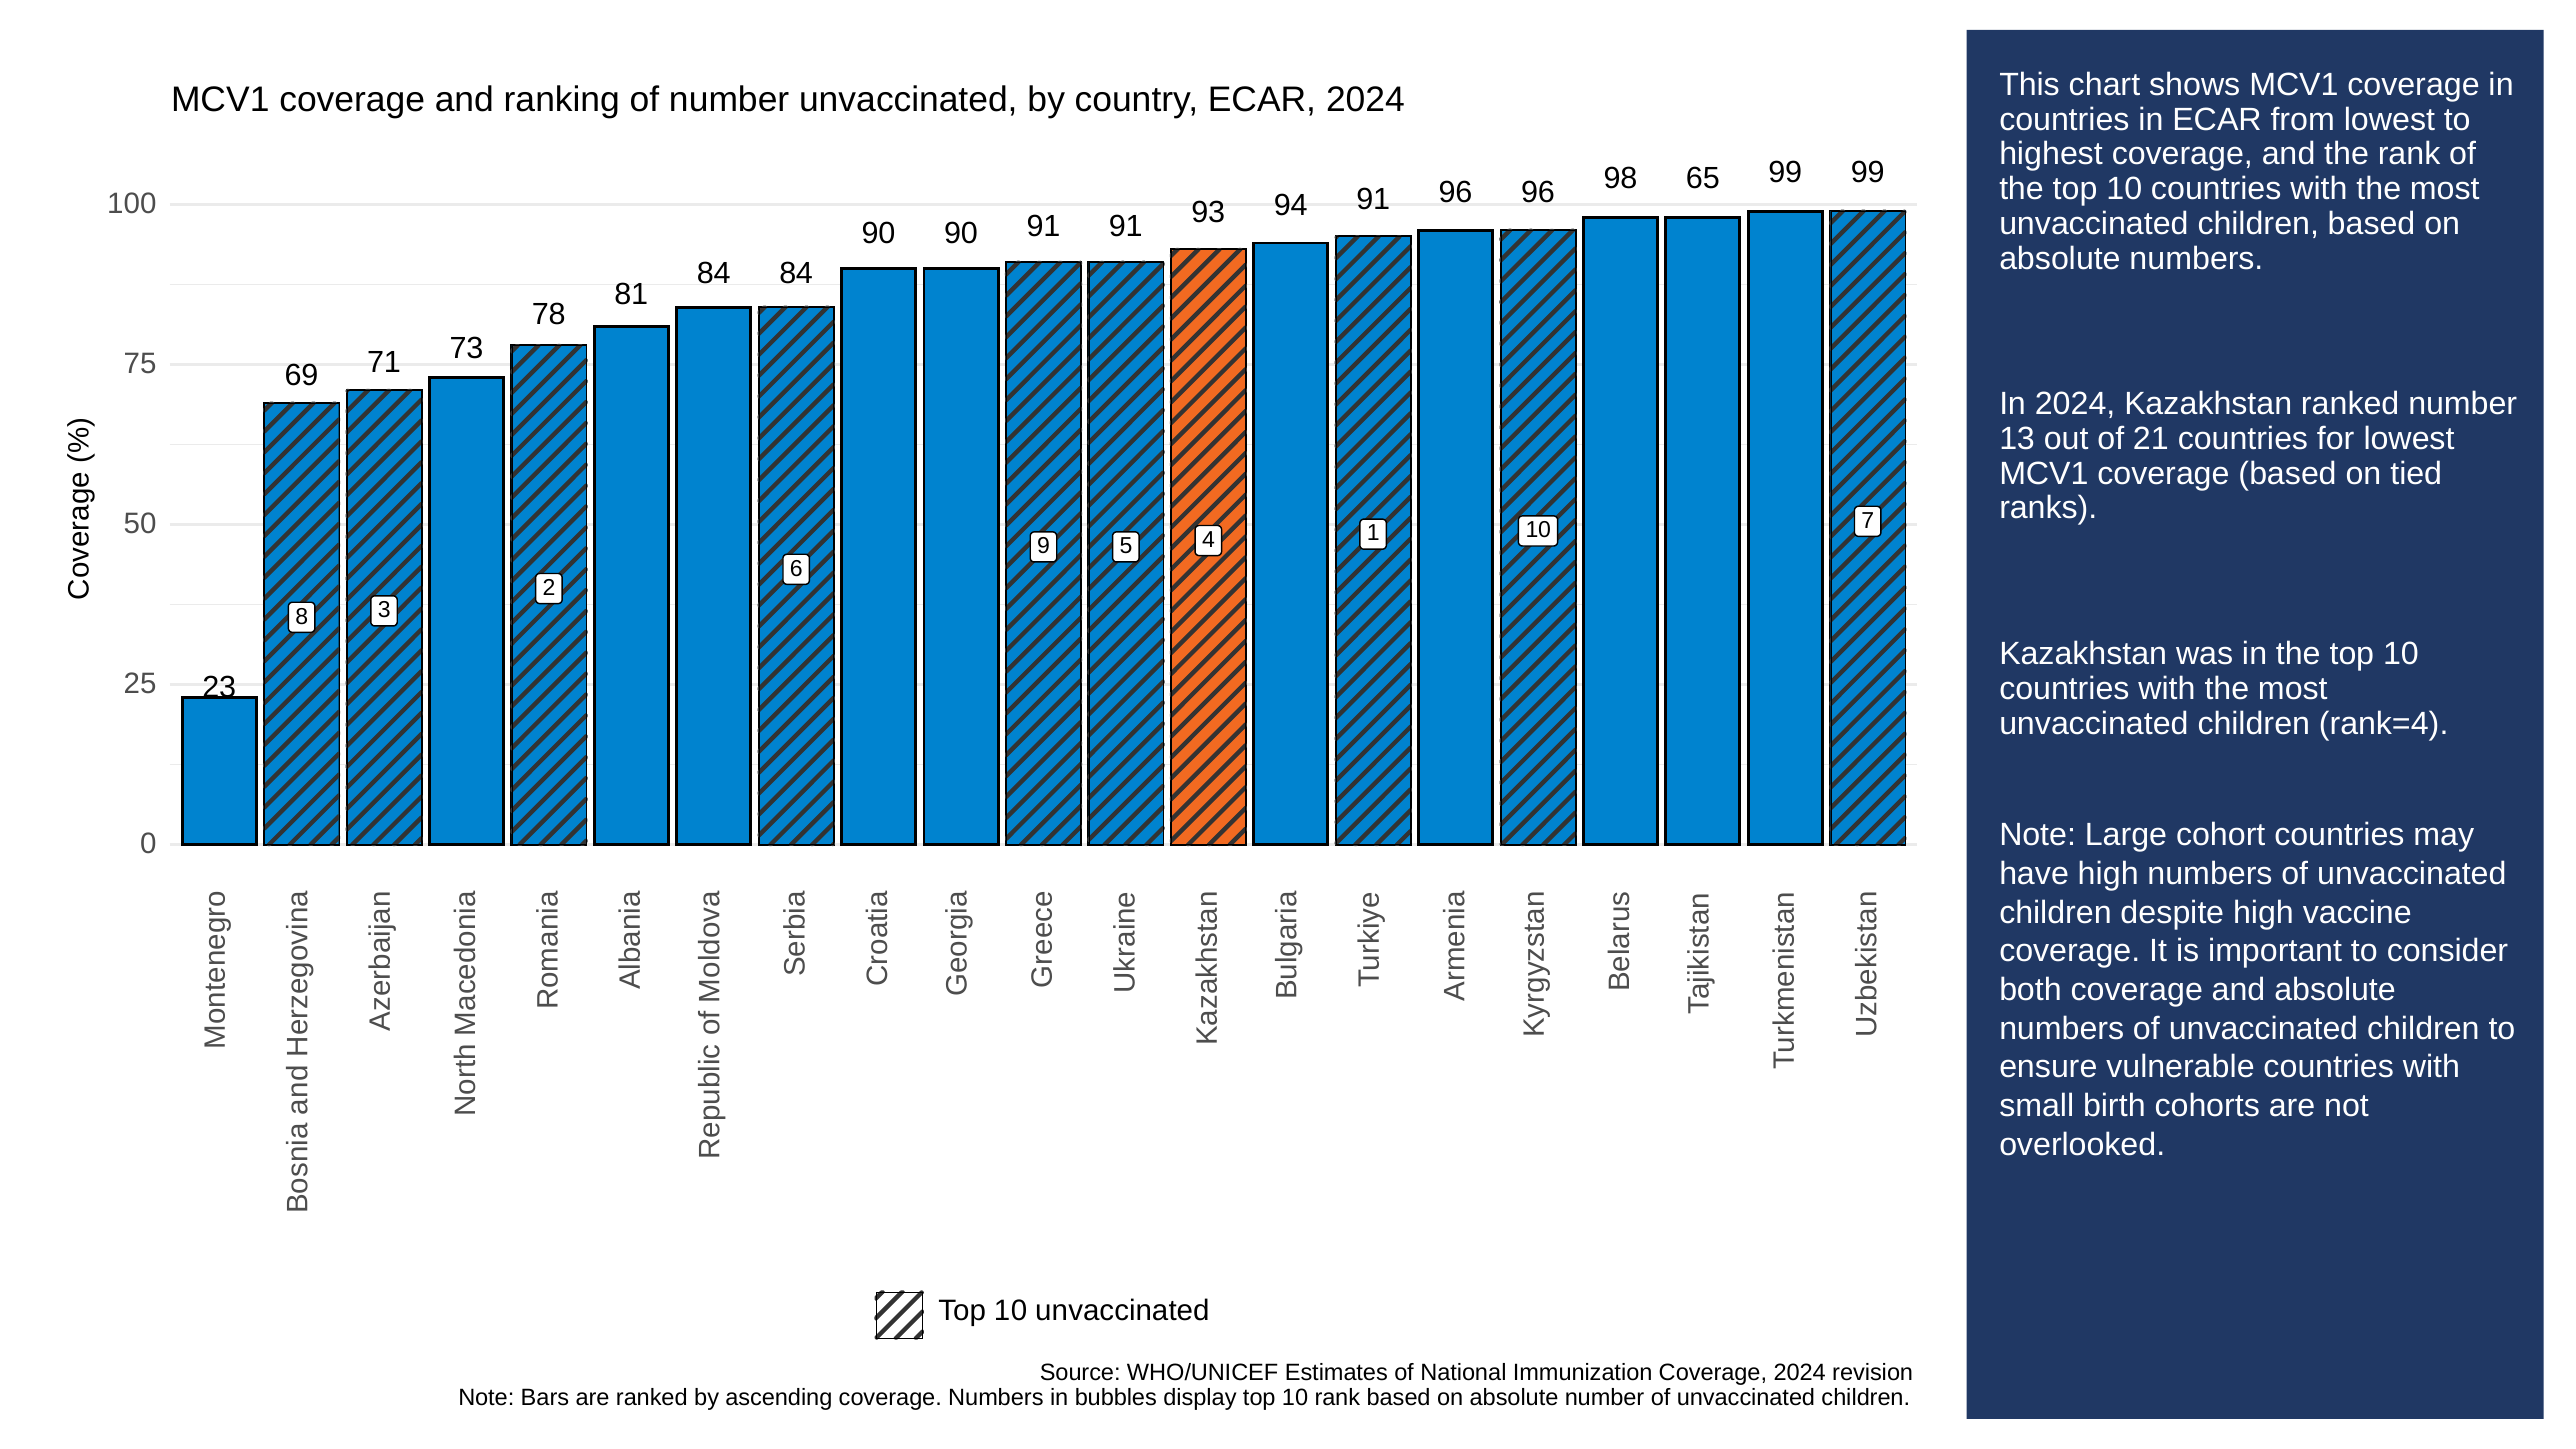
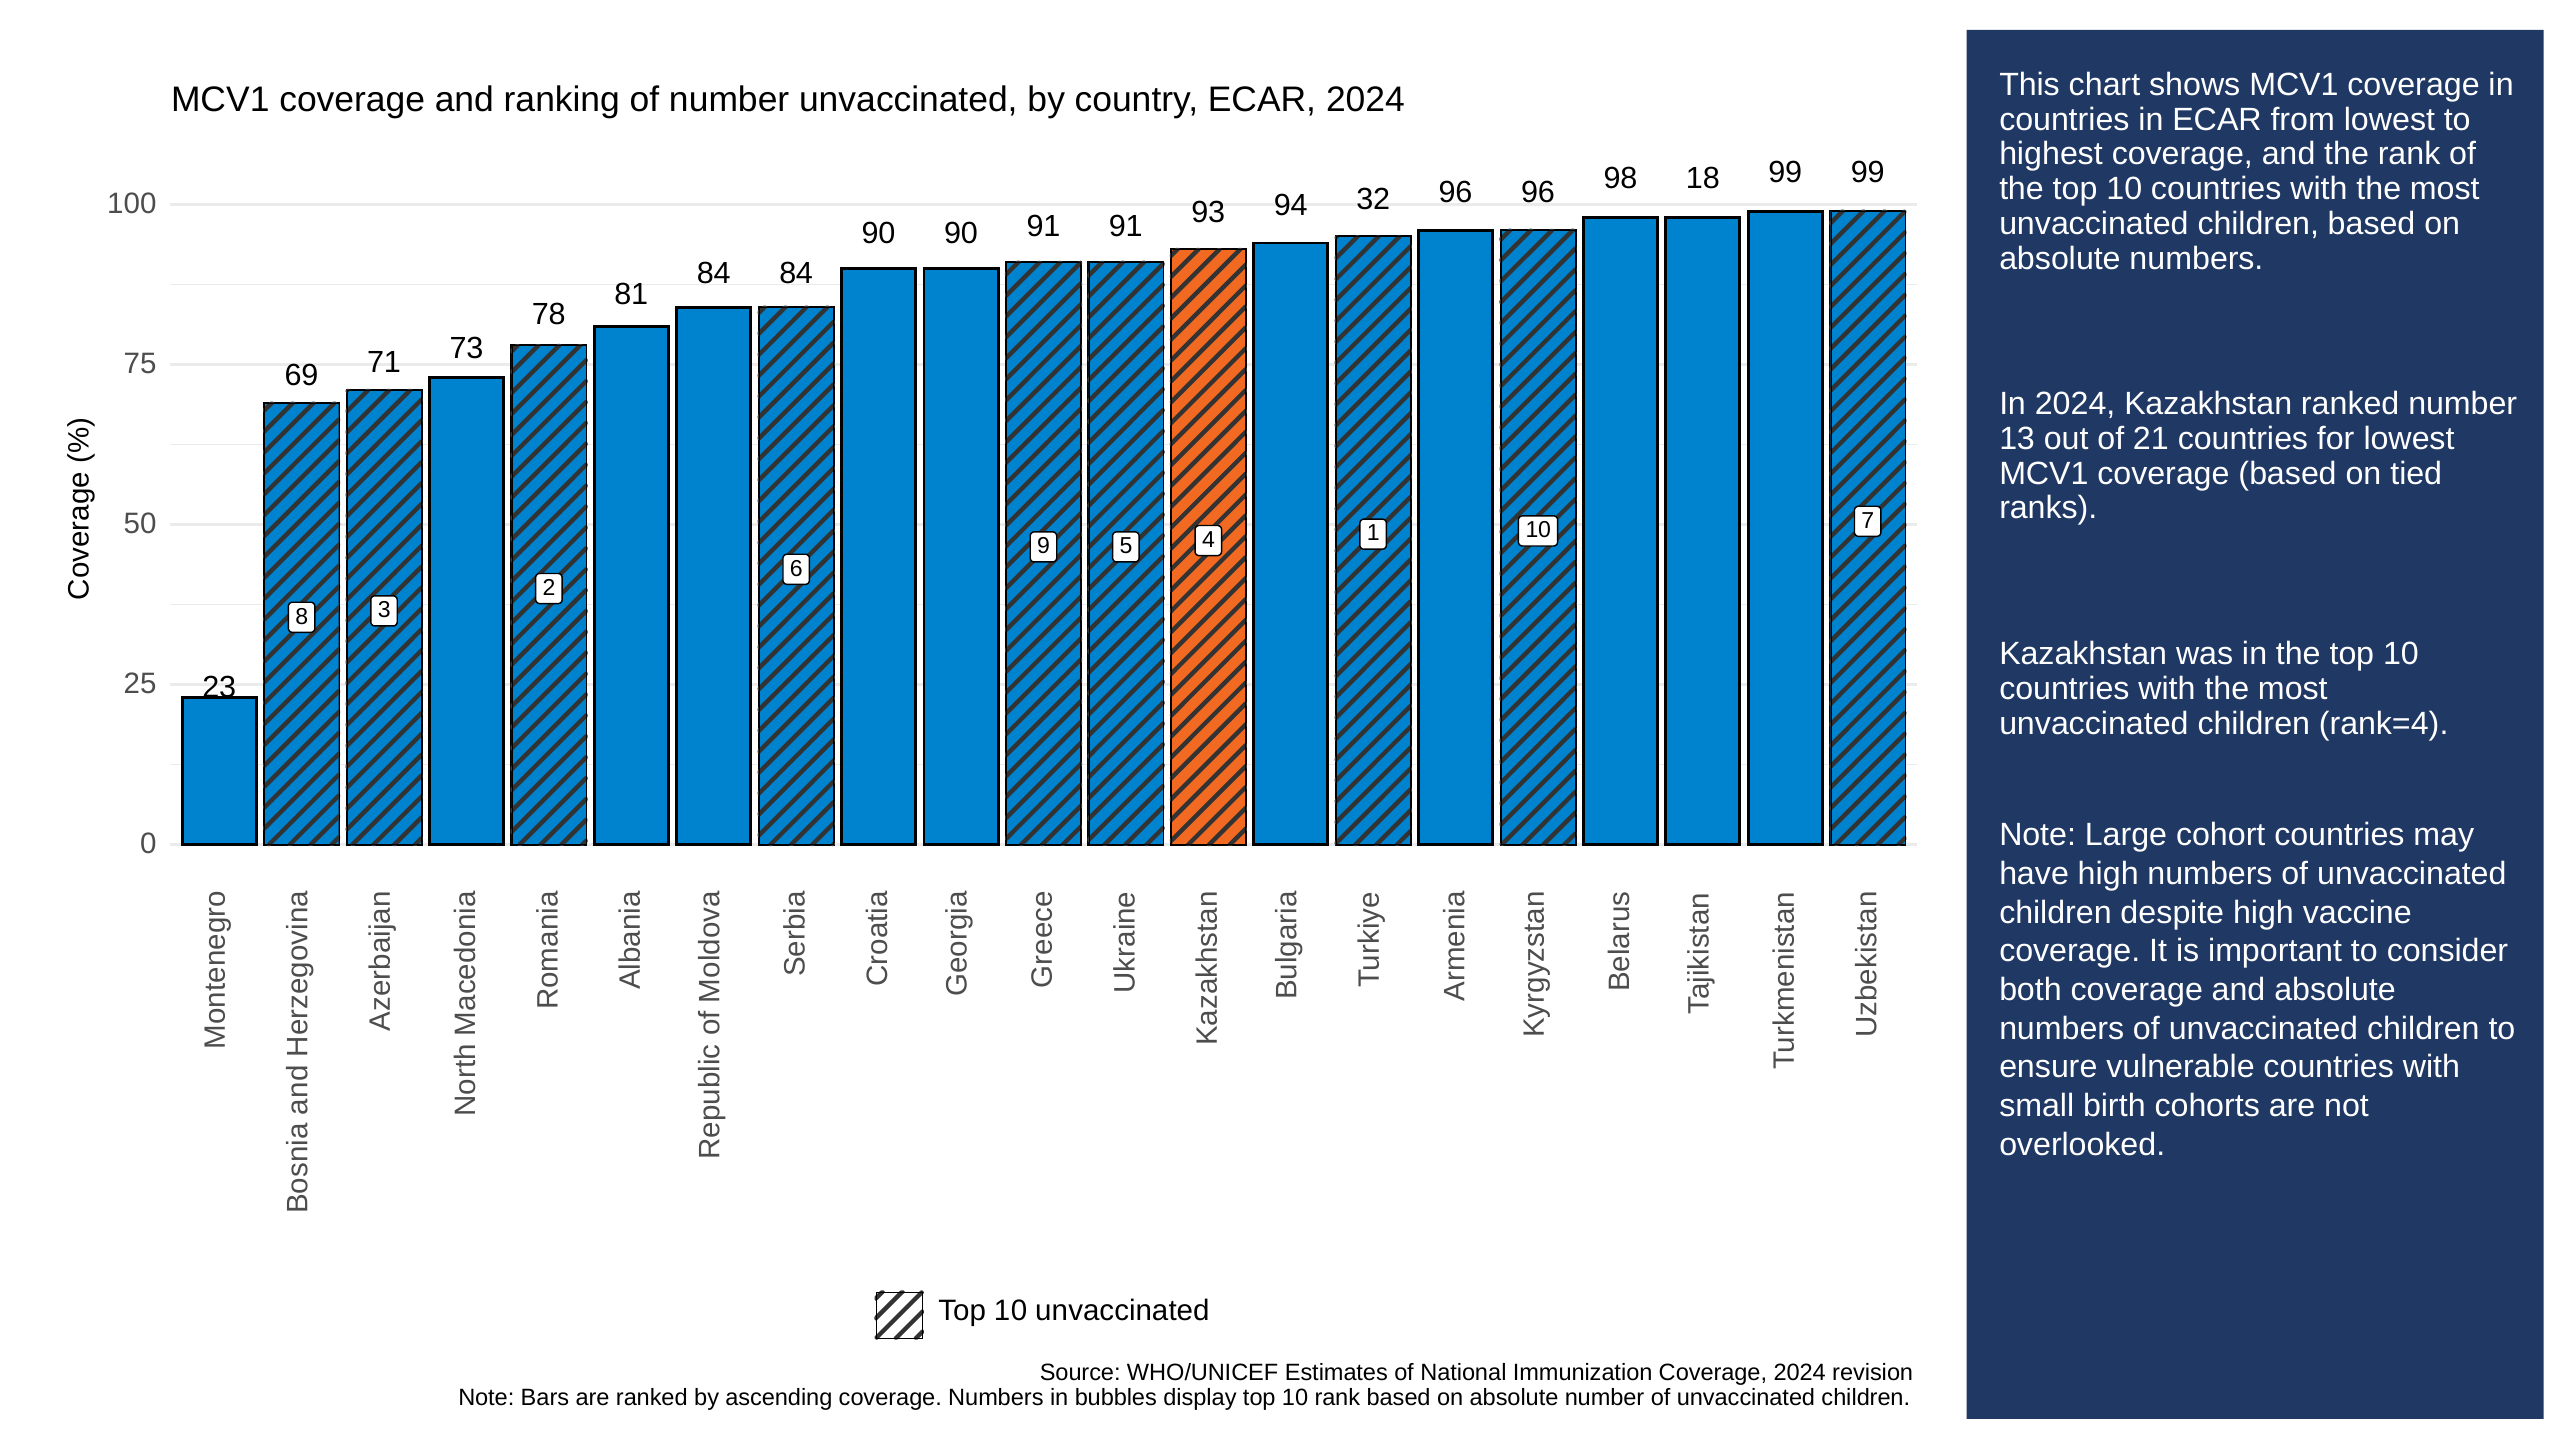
65: 65 -> 18 (1703, 179)
94 91: 91 -> 32 (1373, 199)
